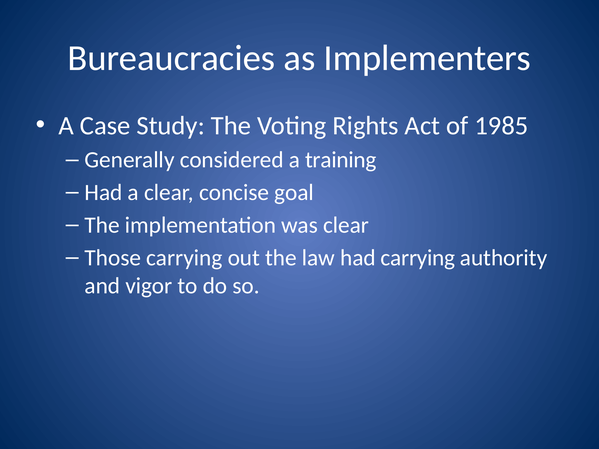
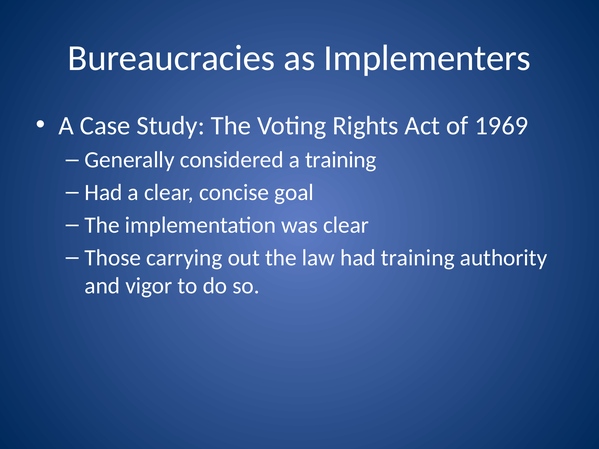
1985: 1985 -> 1969 (501, 126)
had carrying: carrying -> training (418, 258)
